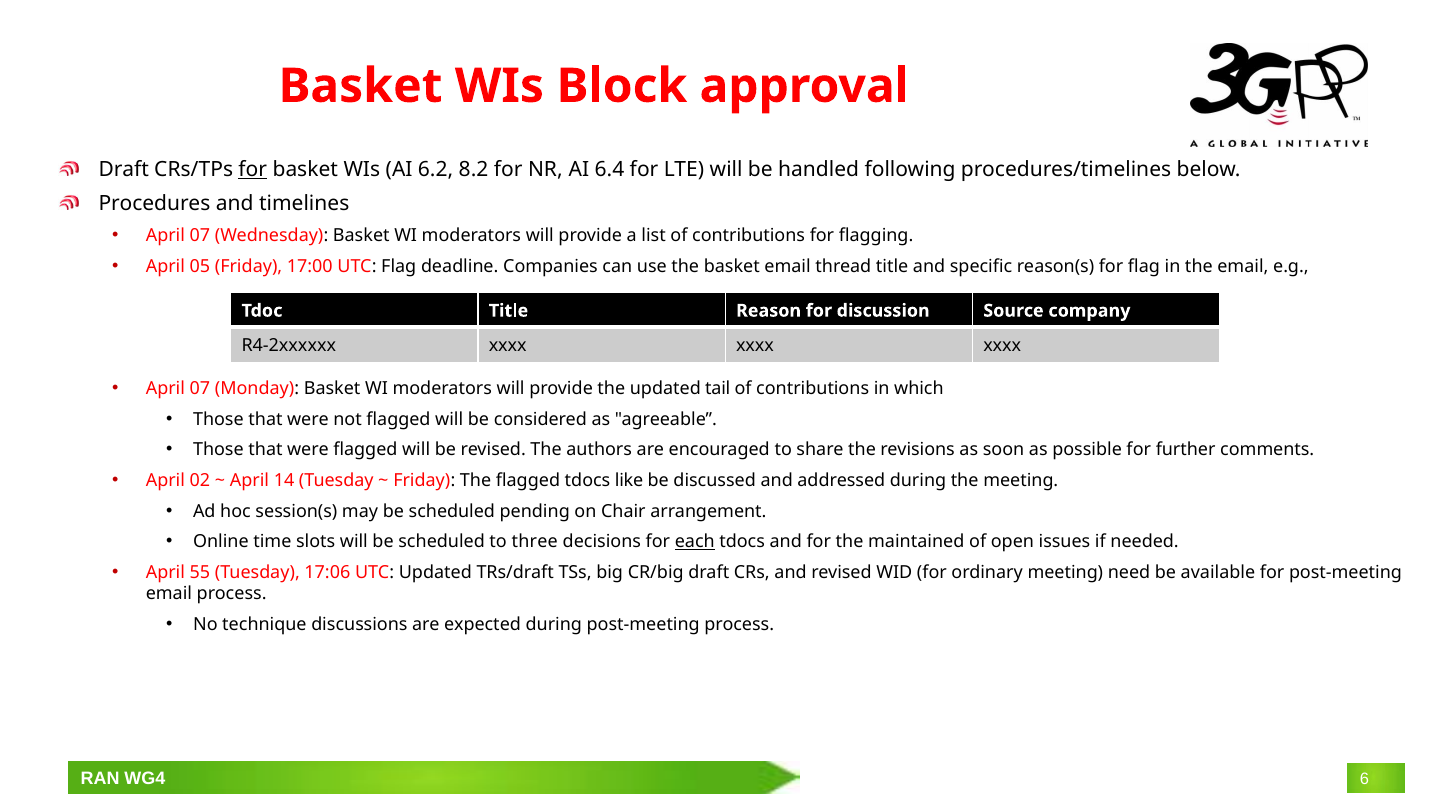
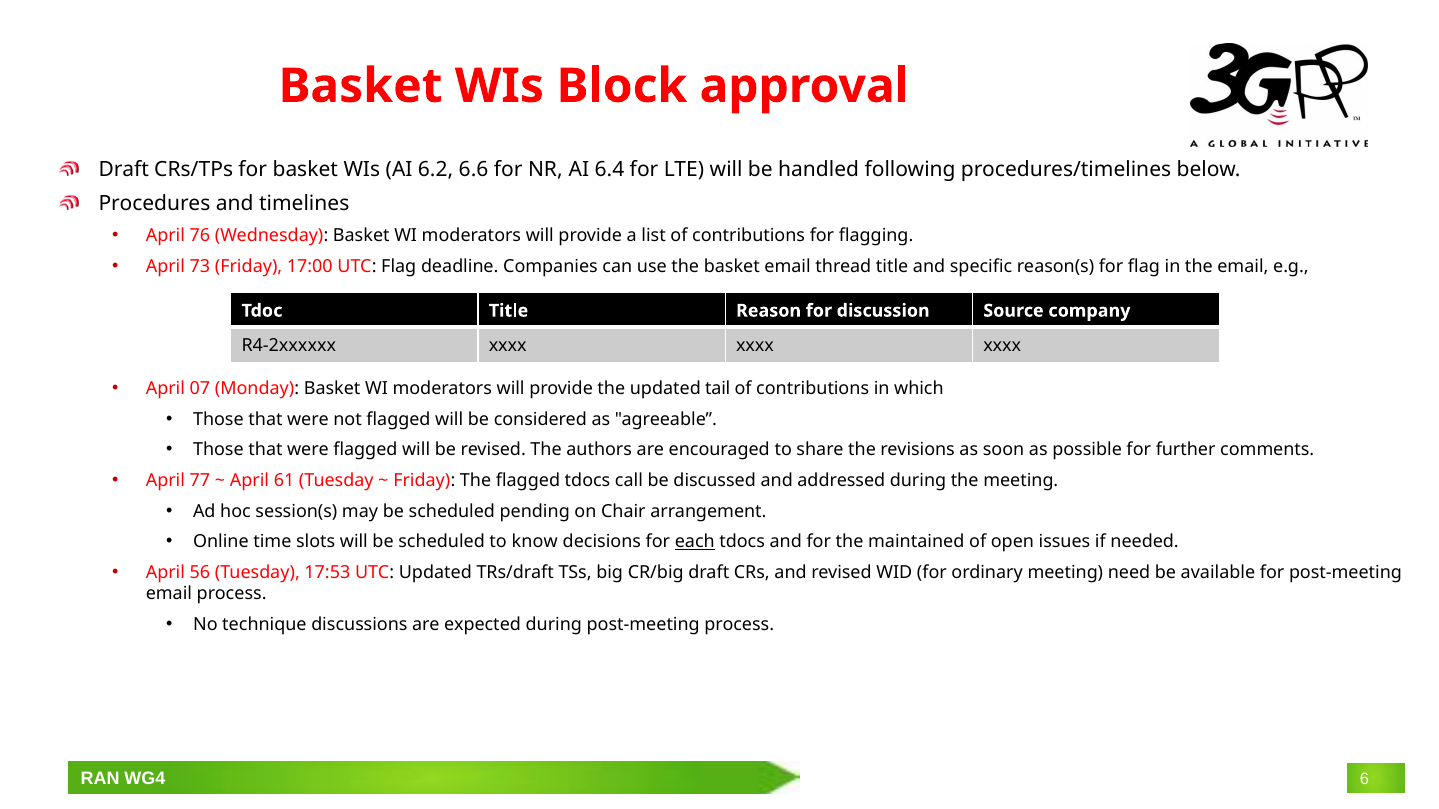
for underline: present -> none (253, 170)
8.2: 8.2 -> 6.6 (474, 170)
07: 07 -> 76 (200, 236)
05: 05 -> 73 (200, 267)
02: 02 -> 77 (200, 481)
14: 14 -> 61 (284, 481)
like: like -> call (629, 481)
three: three -> know (535, 542)
55: 55 -> 56 (200, 573)
17:06: 17:06 -> 17:53 (327, 573)
